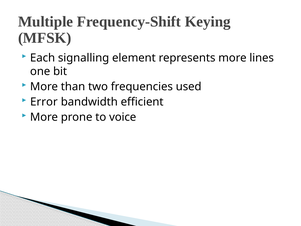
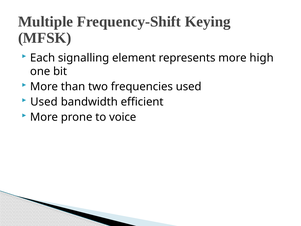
lines: lines -> high (262, 58)
Error: Error -> Used (44, 102)
